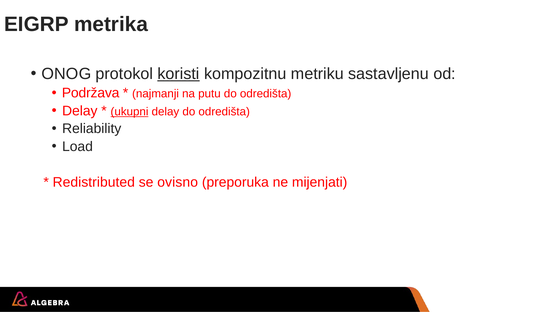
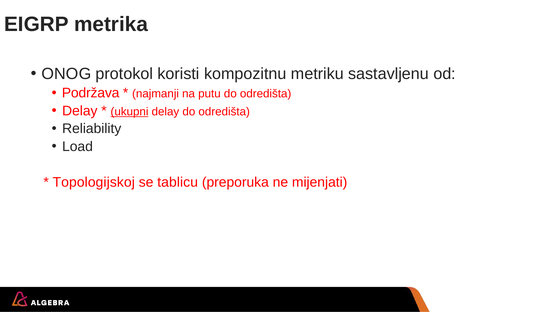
koristi underline: present -> none (179, 74)
Redistributed: Redistributed -> Topologijskoj (94, 182)
ovisno: ovisno -> tablicu (178, 182)
